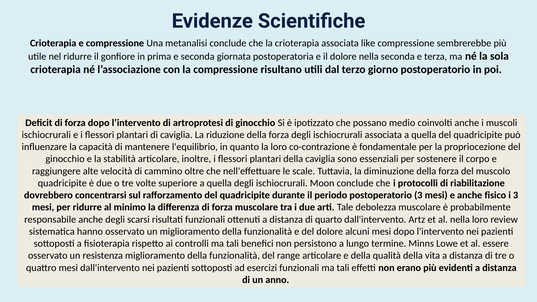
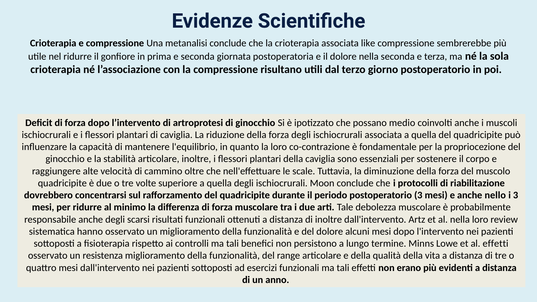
fisico: fisico -> nello (495, 195)
di quarto: quarto -> inoltre (329, 219)
al essere: essere -> effetti (496, 244)
